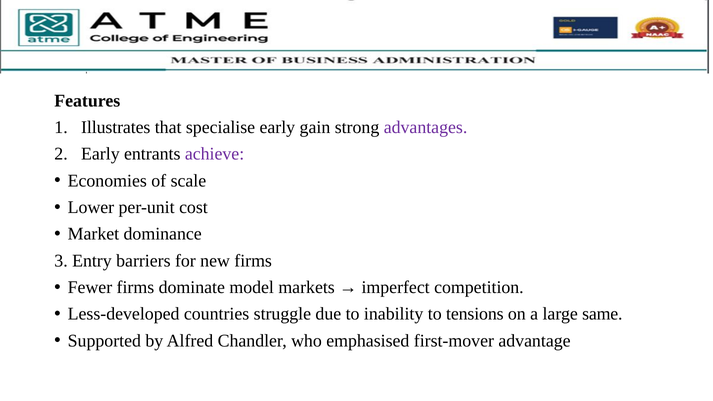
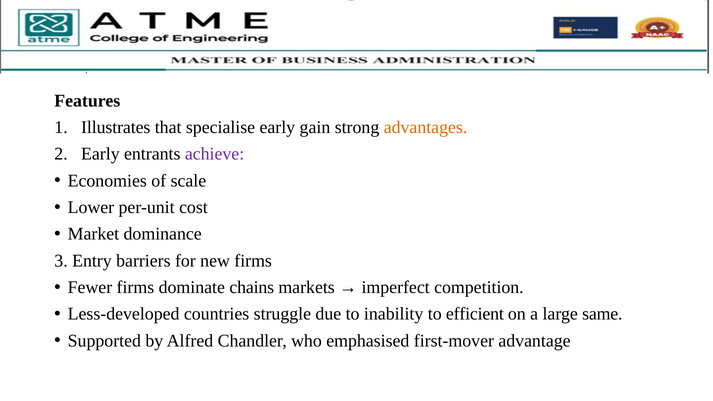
advantages colour: purple -> orange (426, 127)
model: model -> chains (252, 287)
tensions: tensions -> efficient (475, 314)
